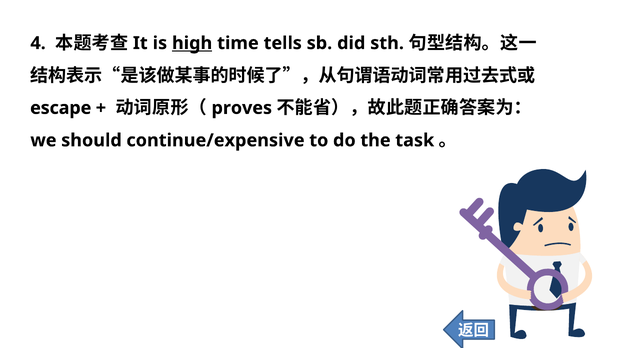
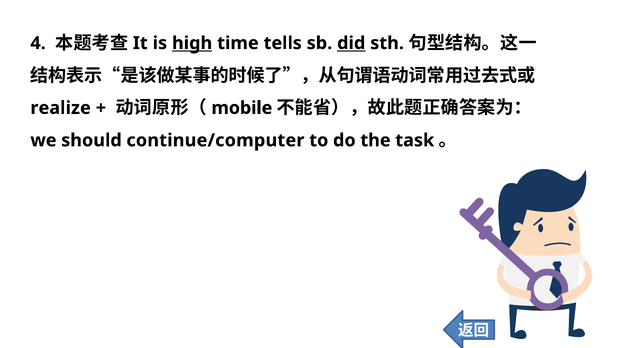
did underline: none -> present (351, 43)
escape: escape -> realize (61, 108)
proves: proves -> mobile (242, 108)
continue/expensive: continue/expensive -> continue/computer (215, 140)
